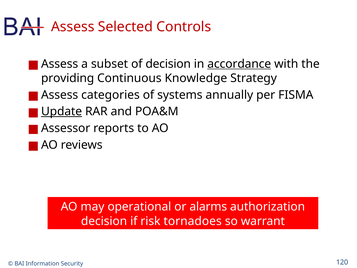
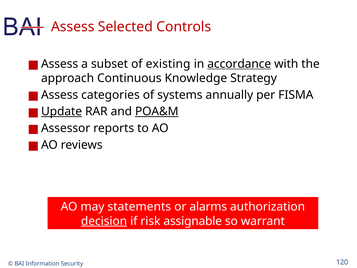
of decision: decision -> existing (168, 64)
providing: providing -> approach (68, 78)
POA&M underline: none -> present (157, 111)
operational: operational -> statements (139, 207)
decision underline: none -> present (104, 221)
tornadoes: tornadoes -> assignable (193, 221)
